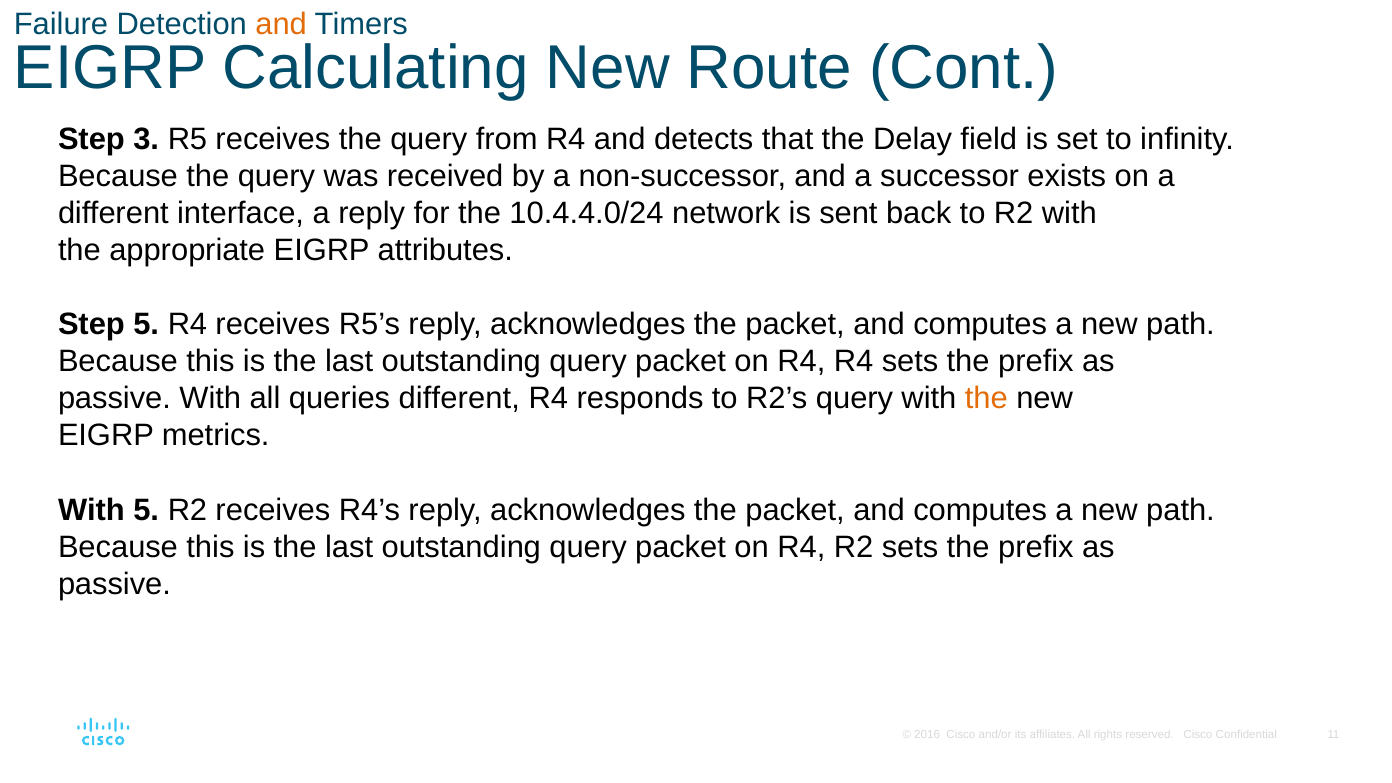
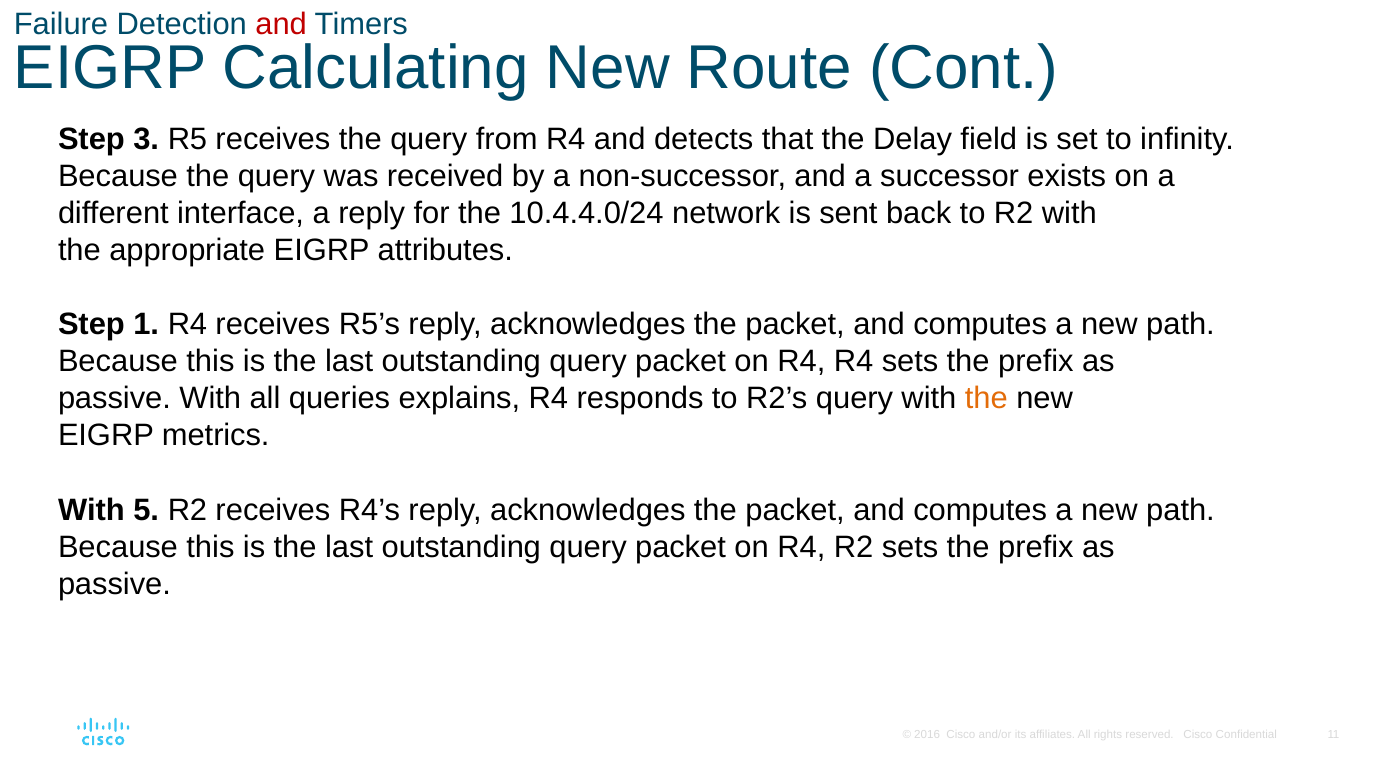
and colour: orange -> red (281, 25)
Step 5: 5 -> 1 (146, 324)
queries different: different -> explains (459, 399)
